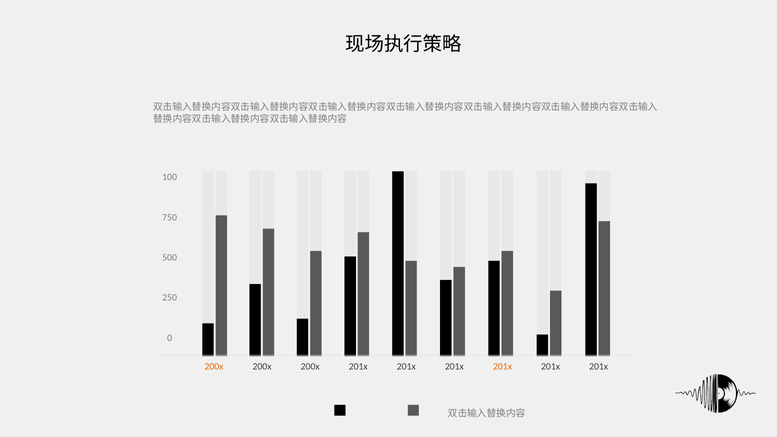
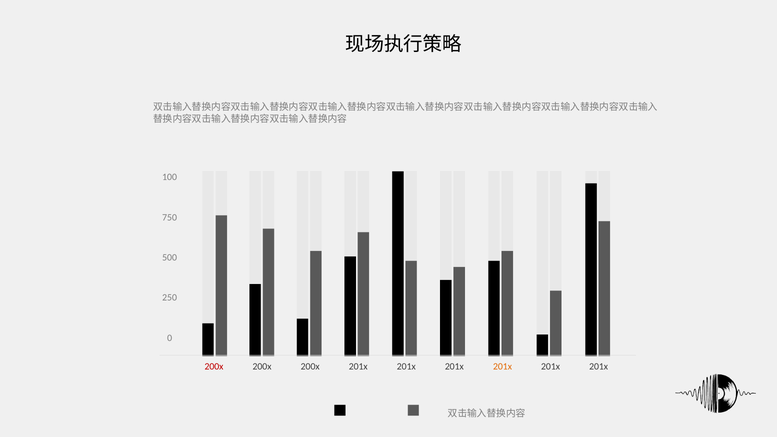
200x colour: orange -> red (214, 367)
